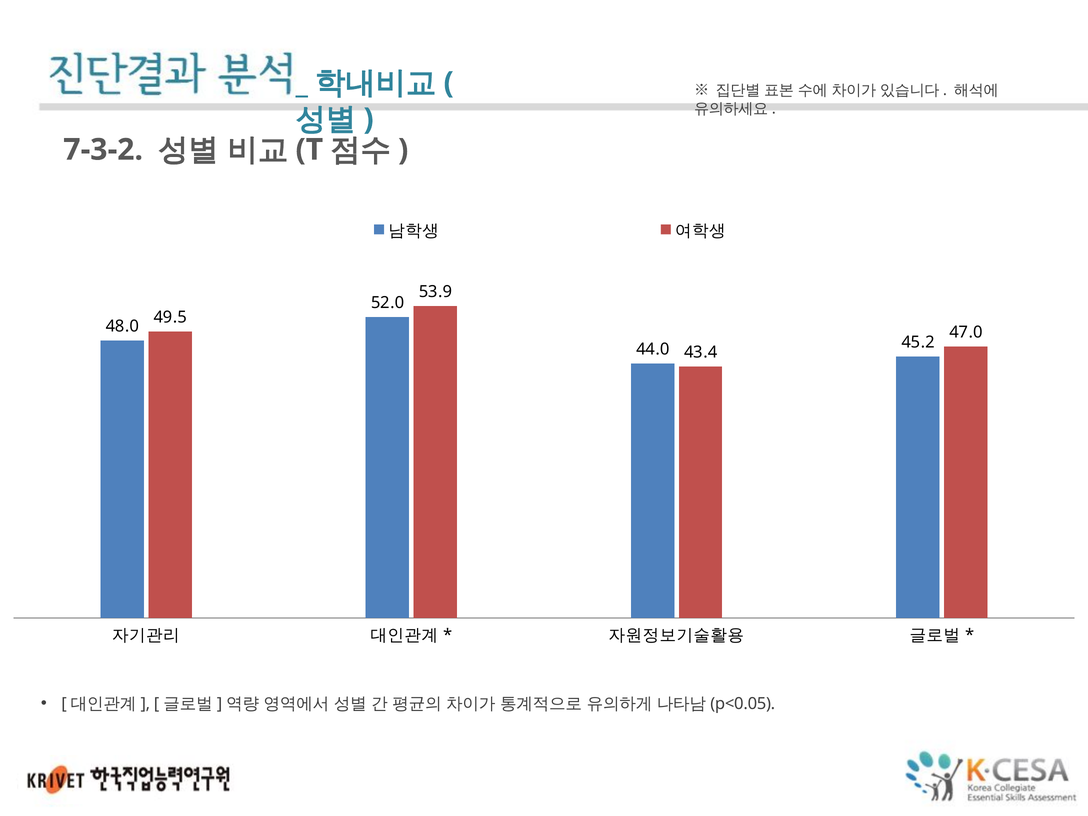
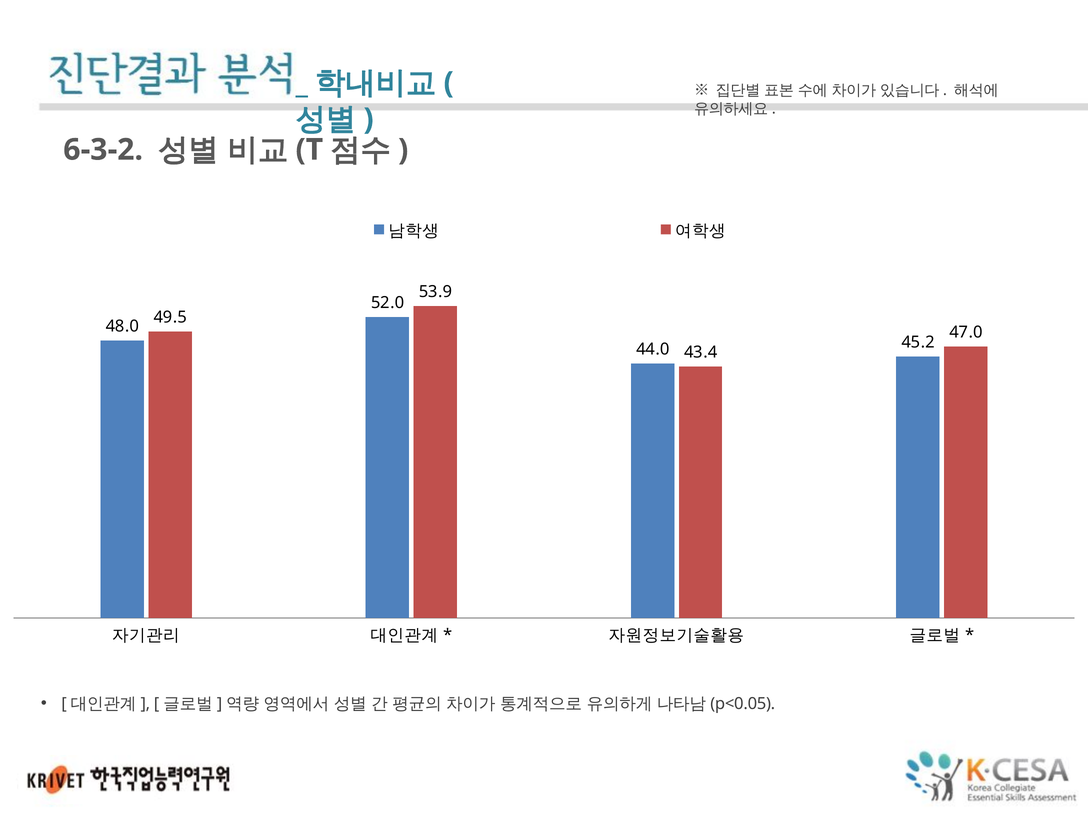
7-3-2: 7-3-2 -> 6-3-2 (103, 150)
